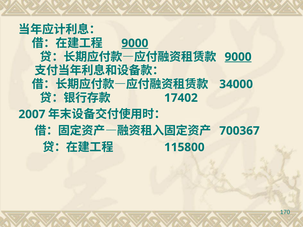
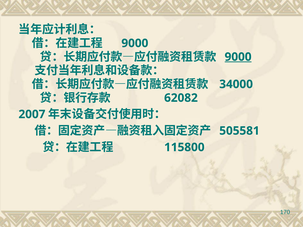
9000 underline: present -> none (135, 43)
17402: 17402 -> 62082 (181, 98)
700367: 700367 -> 505581 (239, 131)
